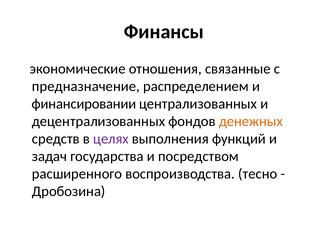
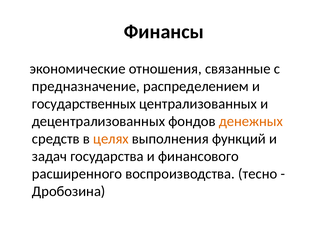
финансировании: финансировании -> государственных (84, 104)
целях colour: purple -> orange (111, 139)
посредством: посредством -> финансового (198, 156)
